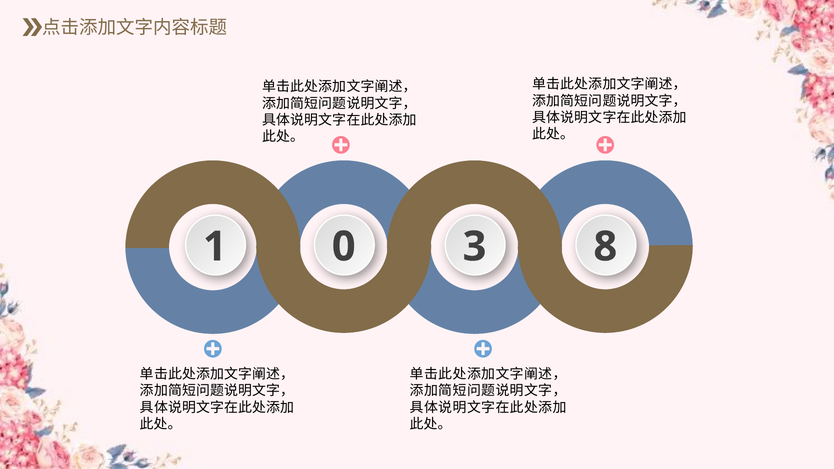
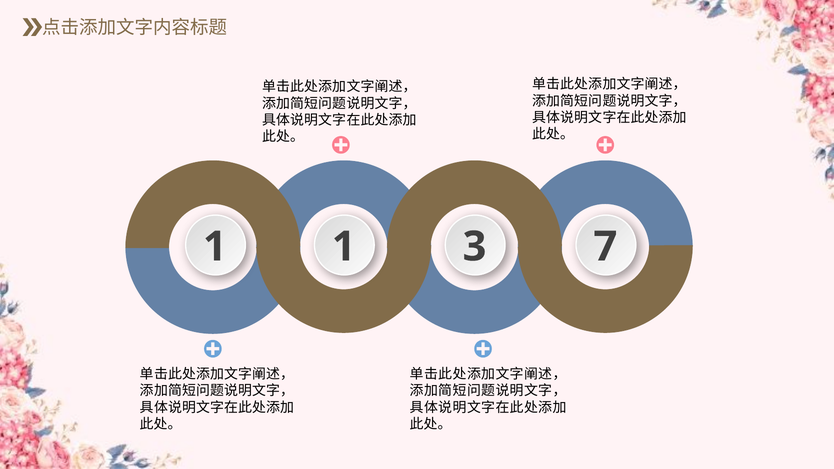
1 0: 0 -> 1 (344, 247)
8: 8 -> 7 (605, 247)
